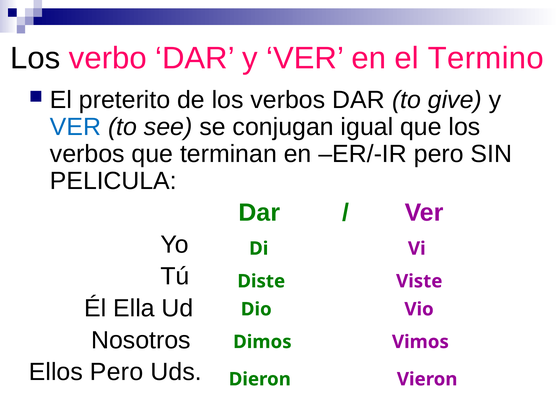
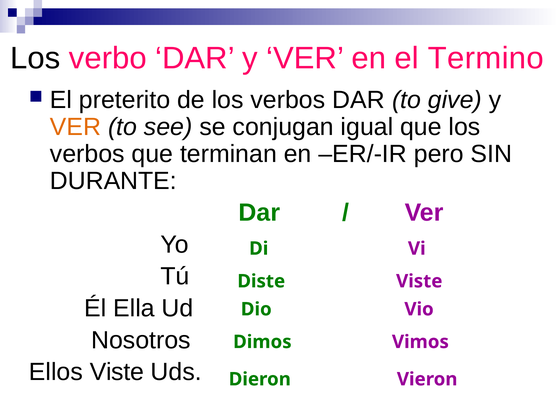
VER colour: blue -> orange (76, 127)
PELICULA: PELICULA -> DURANTE (113, 181)
Ellos Pero: Pero -> Viste (117, 372)
